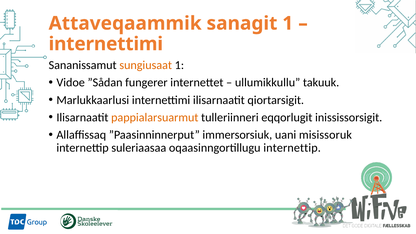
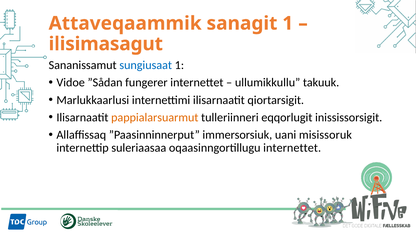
internettimi: internettimi -> ilisimasagut (106, 44)
sungiusaat colour: orange -> blue (146, 65)
oqaasinngortillugu internettip: internettip -> internettet (292, 148)
